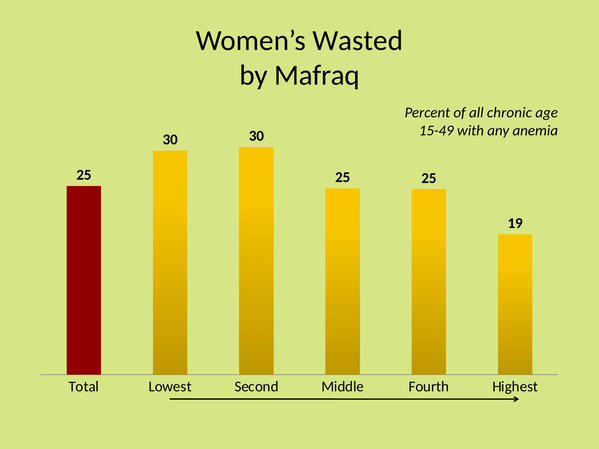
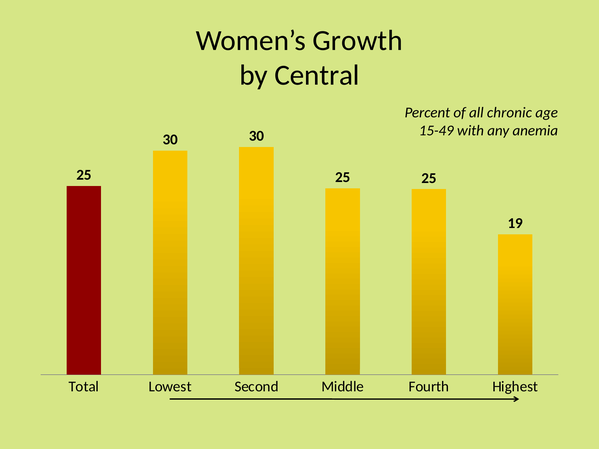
Wasted: Wasted -> Growth (358, 40)
Mafraq: Mafraq -> Central (317, 75)
